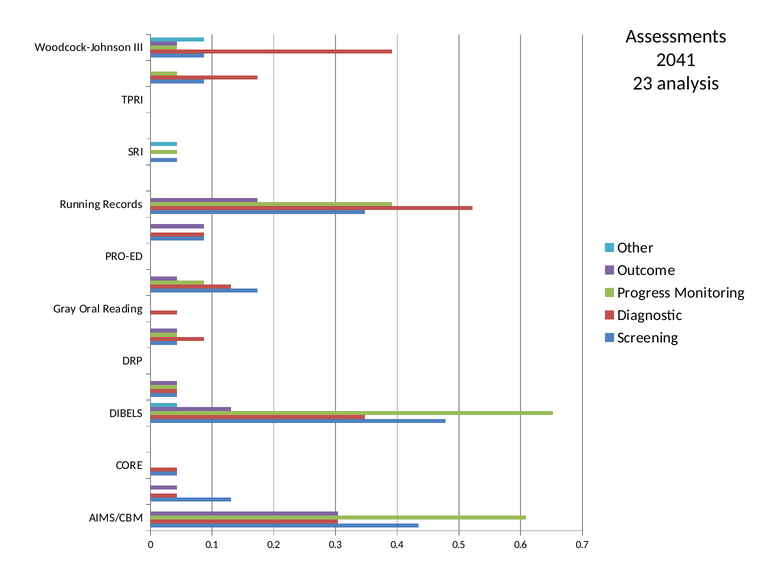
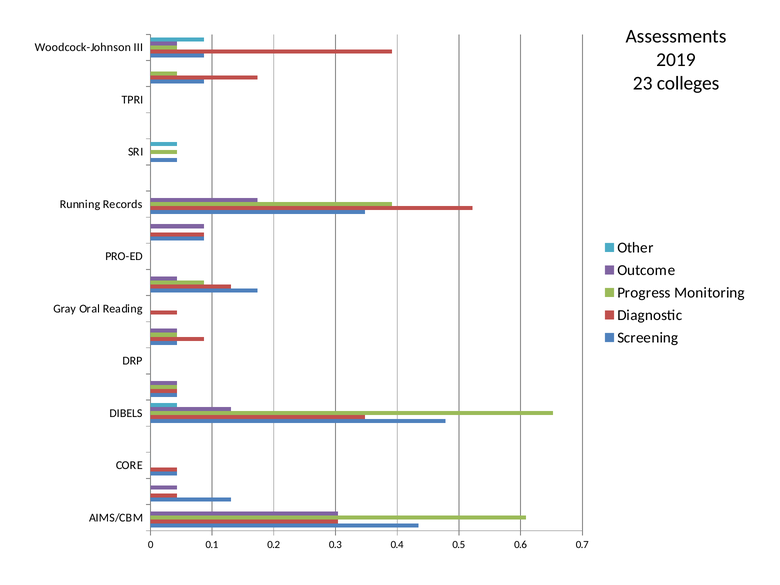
2041: 2041 -> 2019 (676, 60)
analysis: analysis -> colleges (688, 83)
